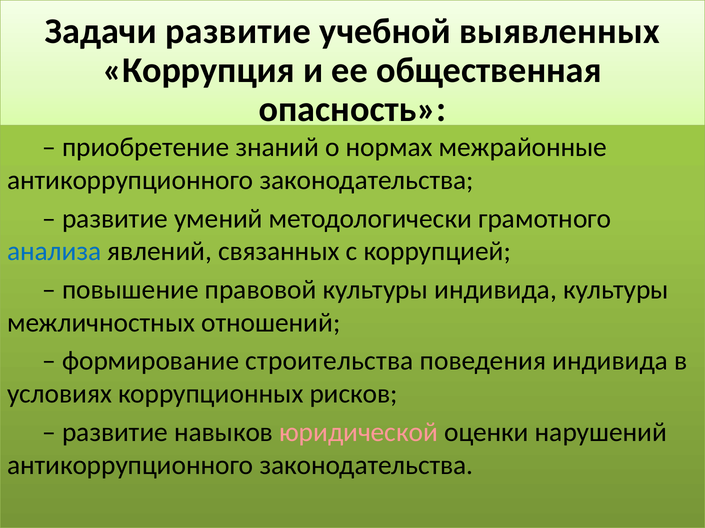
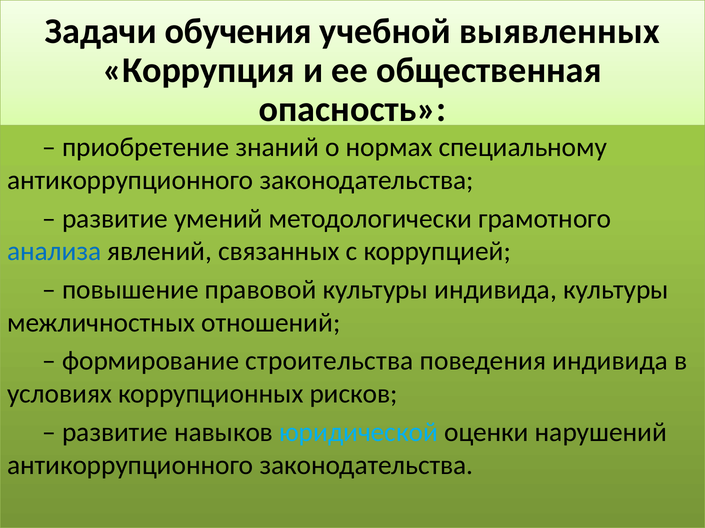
Задачи развитие: развитие -> обучения (238, 31)
межрайонные: межрайонные -> специальному (523, 147)
юридической colour: pink -> light blue (359, 433)
